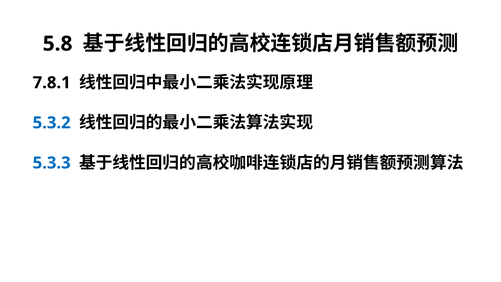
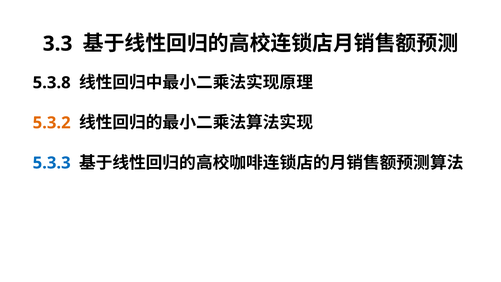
5.8: 5.8 -> 3.3 (58, 44)
7.8.1: 7.8.1 -> 5.3.8 (52, 83)
5.3.2 colour: blue -> orange (52, 123)
